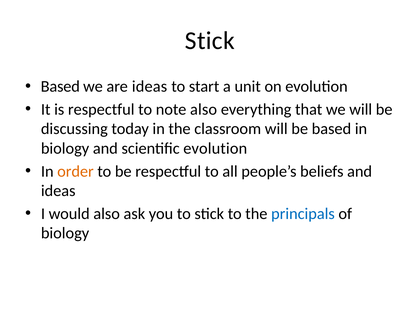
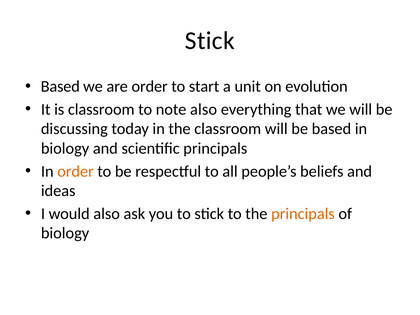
are ideas: ideas -> order (150, 87)
is respectful: respectful -> classroom (101, 109)
scientific evolution: evolution -> principals (215, 148)
principals colour: blue -> orange (303, 214)
